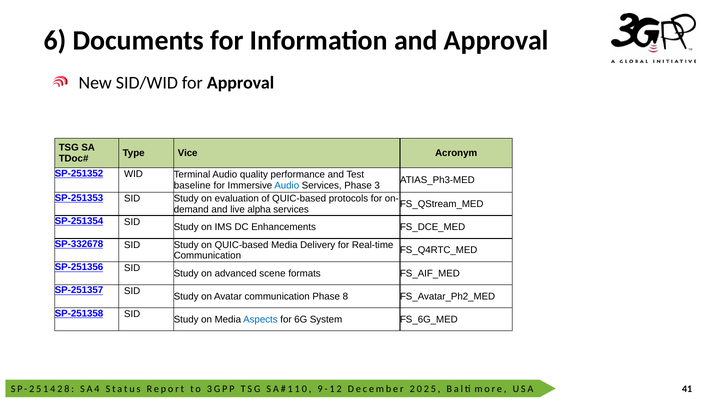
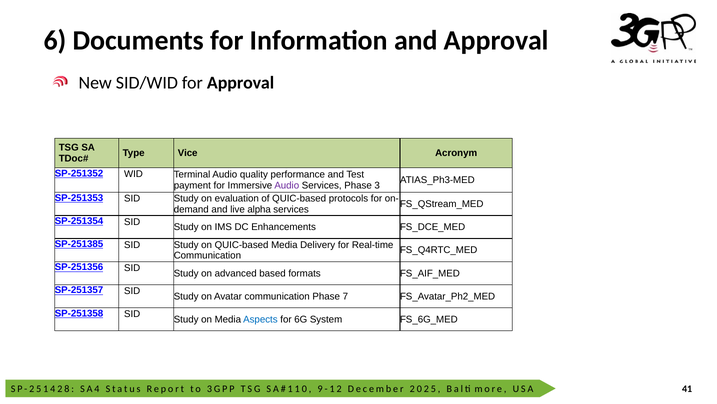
baseline: baseline -> payment (192, 185)
Audio colour: blue -> purple (287, 185)
SP-332678: SP-332678 -> SP-251385 (79, 244)
scene: scene -> based (273, 273)
8: 8 -> 7 (345, 296)
